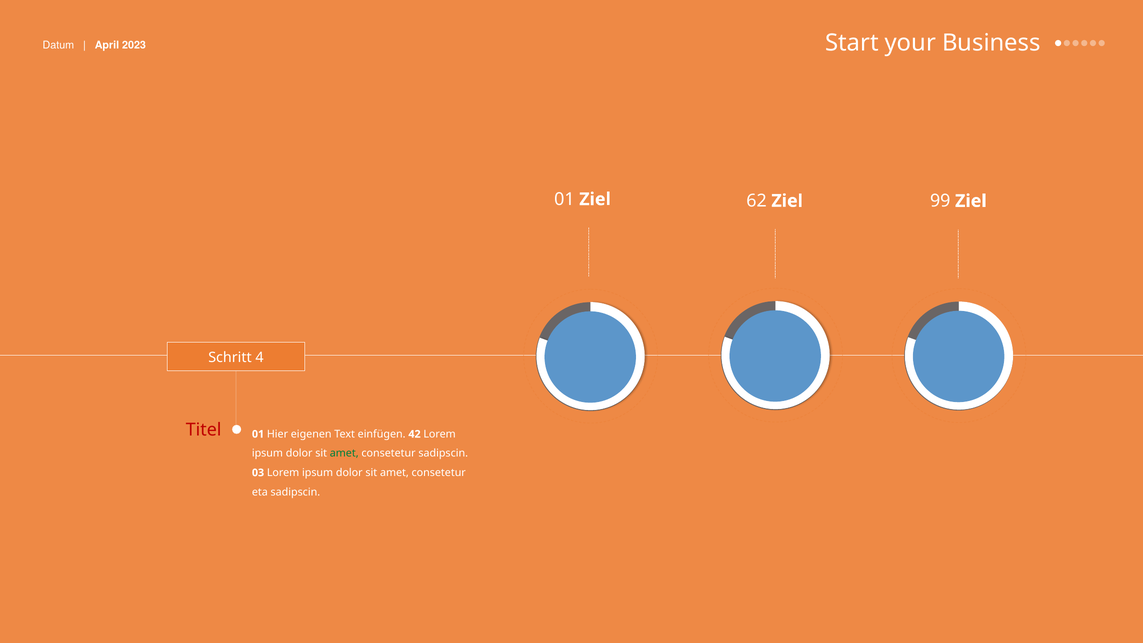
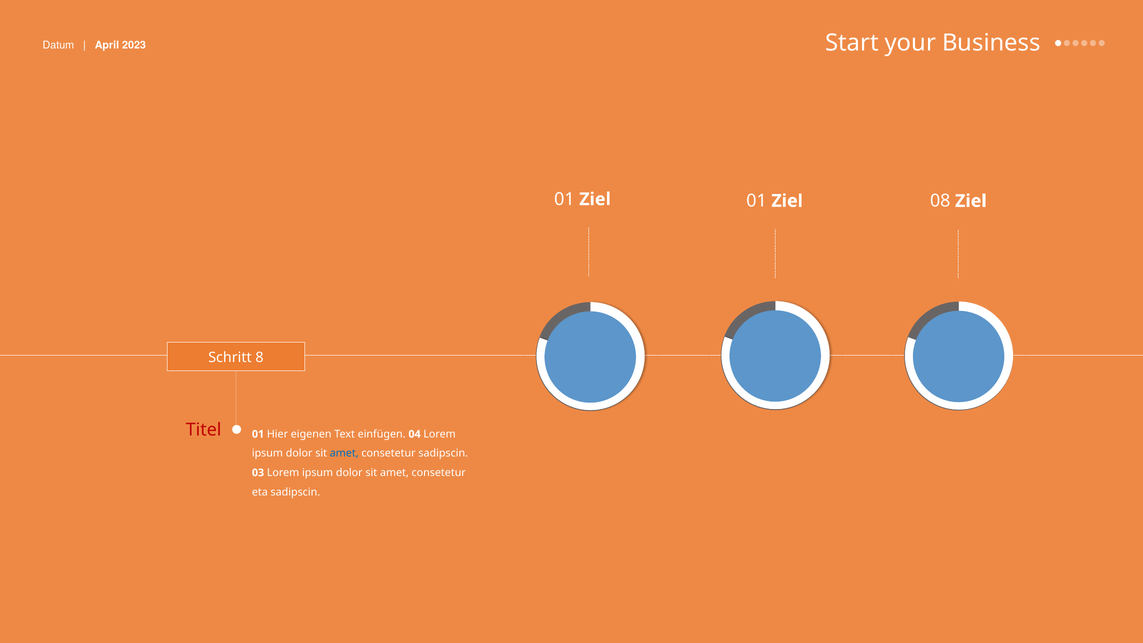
Ziel 62: 62 -> 01 (757, 201)
99: 99 -> 08 (940, 201)
4: 4 -> 8 (260, 358)
42: 42 -> 04 (415, 434)
amet colour: green -> blue (344, 454)
